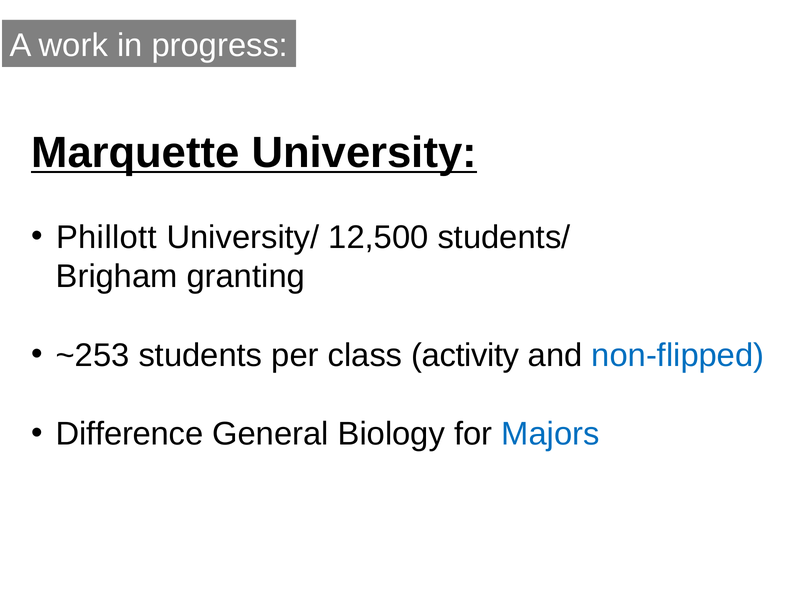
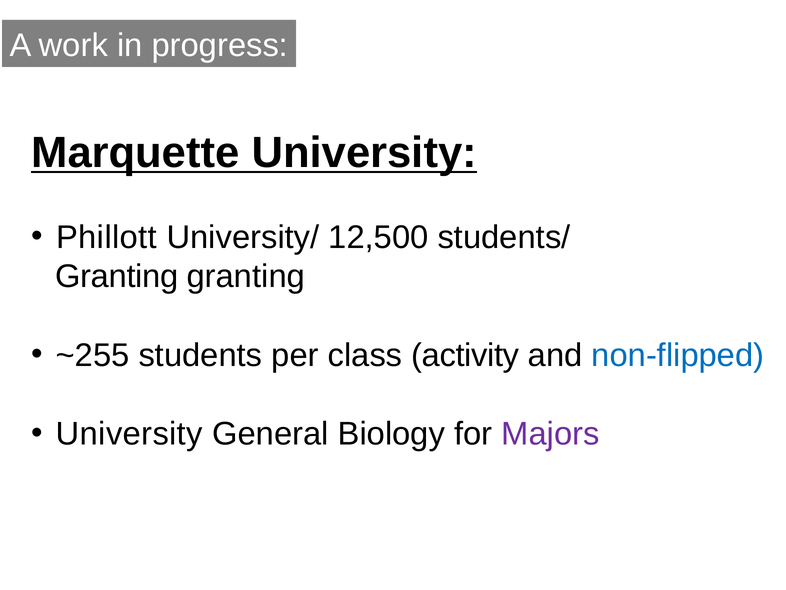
Brigham: Brigham -> Granting (117, 276)
~253: ~253 -> ~255 (93, 355)
Difference: Difference -> University (129, 434)
Majors colour: blue -> purple (551, 434)
